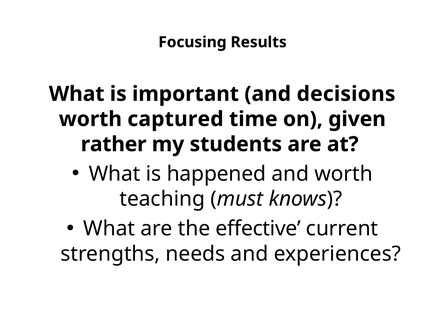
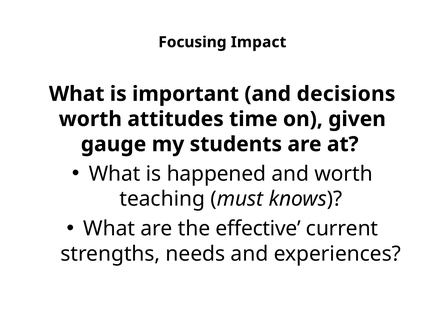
Results: Results -> Impact (259, 42)
captured: captured -> attitudes (176, 119)
rather: rather -> gauge (114, 145)
